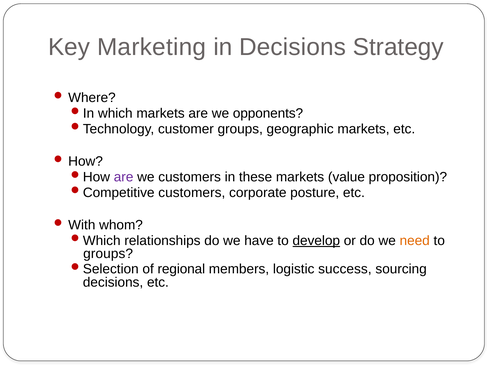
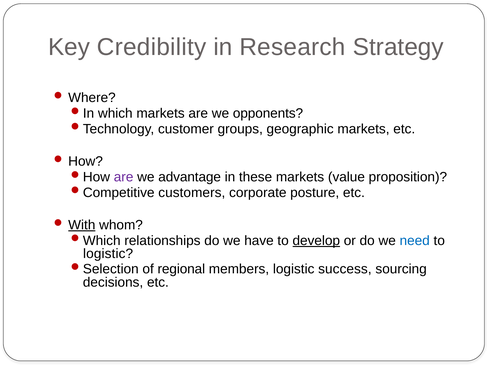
Marketing: Marketing -> Credibility (152, 47)
in Decisions: Decisions -> Research (292, 47)
we customers: customers -> advantage (190, 177)
With underline: none -> present (82, 225)
need colour: orange -> blue (415, 241)
groups: groups -> logistic (108, 254)
